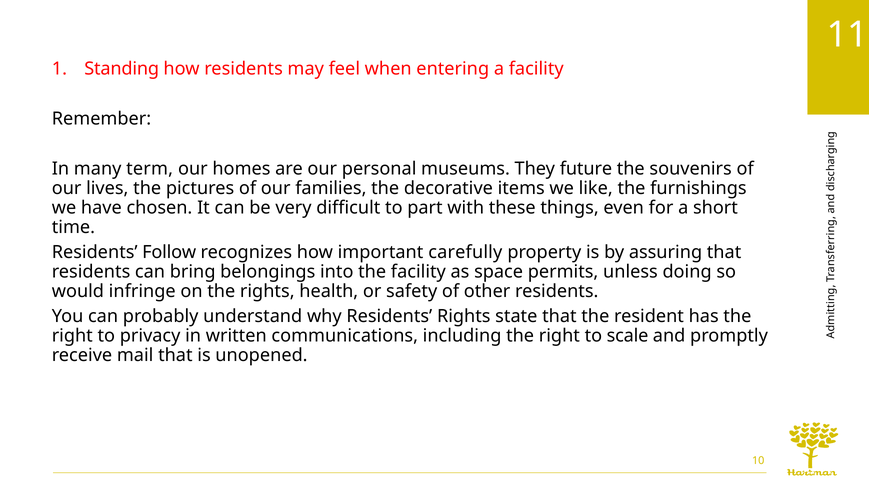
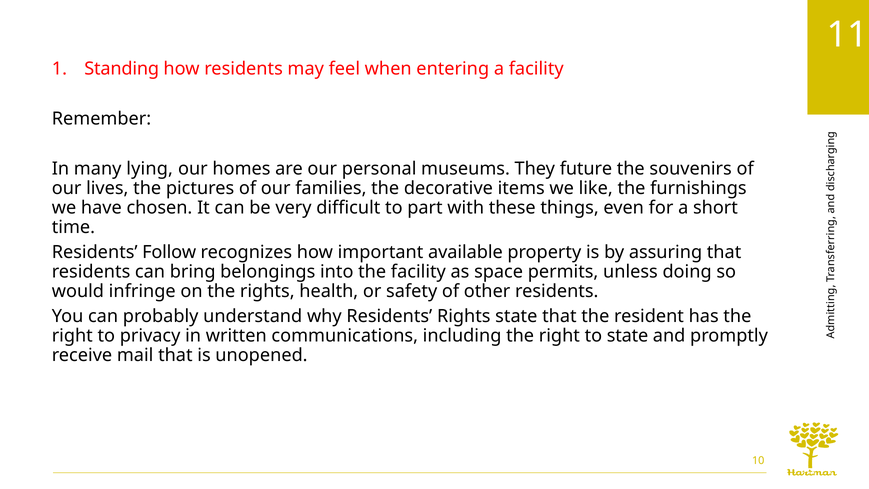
term: term -> lying (150, 169)
carefully: carefully -> available (465, 252)
to scale: scale -> state (628, 336)
